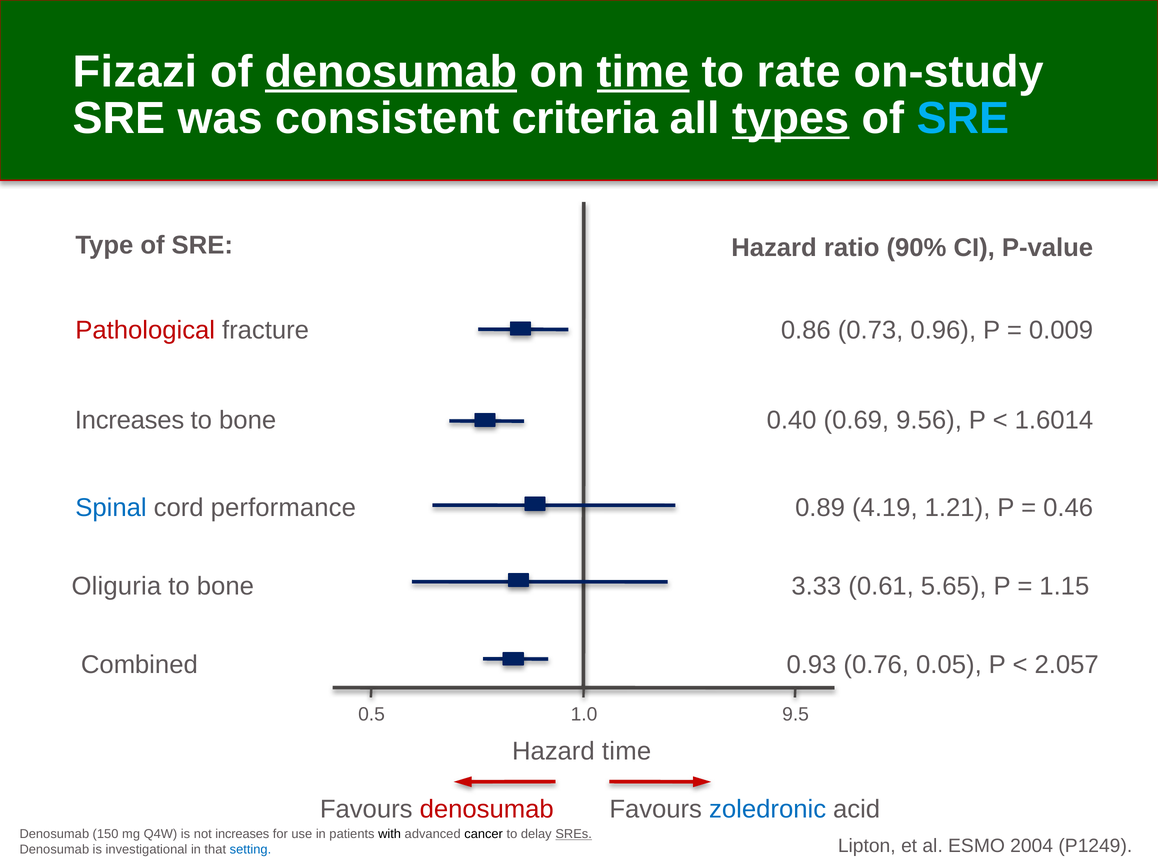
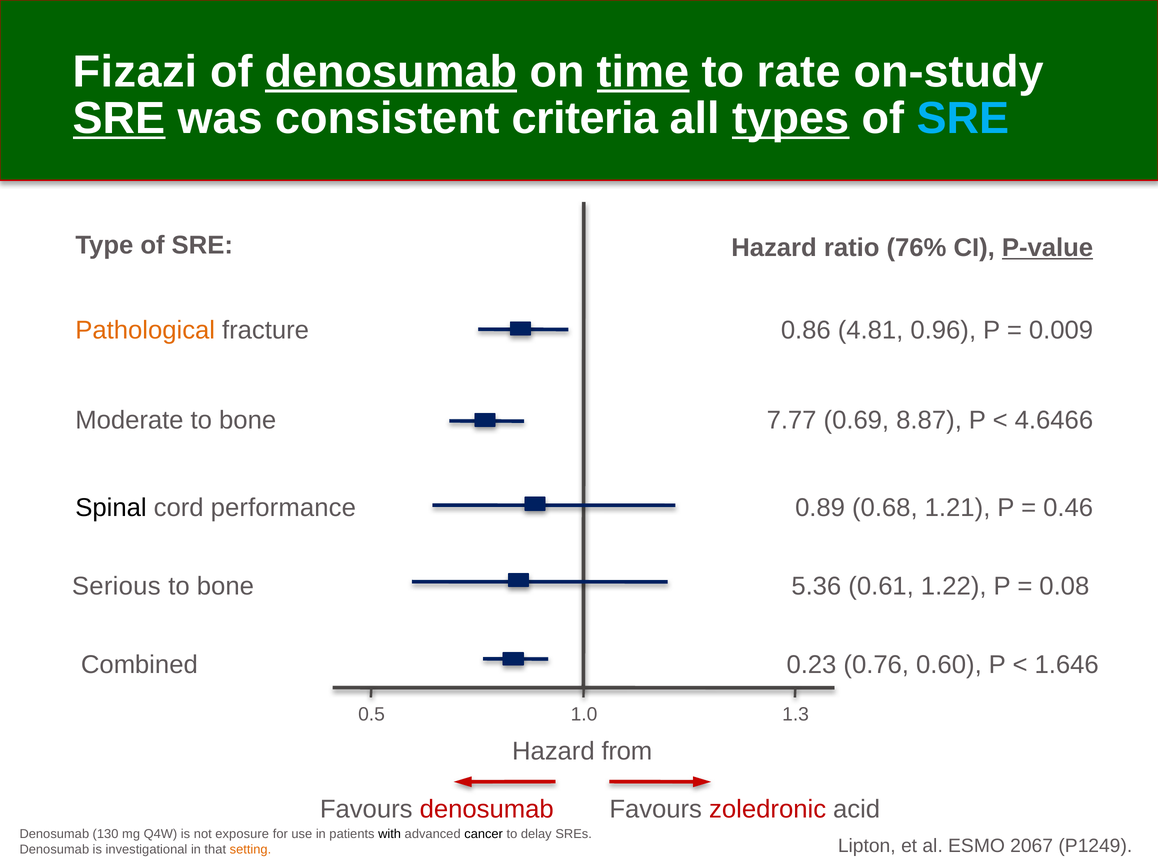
SRE underline: none -> present (119, 118)
90%: 90% -> 76% (916, 248)
P-value underline: none -> present (1048, 248)
Pathological colour: red -> orange (145, 330)
0.73: 0.73 -> 4.81 (871, 330)
Increases: Increases -> Moderate (129, 420)
0.40: 0.40 -> 7.77 (792, 420)
9.56: 9.56 -> 8.87 (929, 420)
1.6014: 1.6014 -> 4.6466 (1054, 420)
Spinal colour: blue -> black (111, 508)
4.19: 4.19 -> 0.68 (885, 508)
Oliguria: Oliguria -> Serious (116, 587)
3.33: 3.33 -> 5.36 (816, 587)
5.65: 5.65 -> 1.22 (954, 587)
1.15: 1.15 -> 0.08 (1064, 587)
0.93: 0.93 -> 0.23 (811, 665)
0.05: 0.05 -> 0.60 (949, 665)
2.057: 2.057 -> 1.646 (1067, 665)
9.5: 9.5 -> 1.3 (796, 715)
Hazard time: time -> from (627, 752)
zoledronic colour: blue -> red (768, 810)
150: 150 -> 130 (106, 835)
not increases: increases -> exposure (242, 835)
SREs underline: present -> none (574, 835)
2004: 2004 -> 2067 (1032, 846)
setting colour: blue -> orange (250, 850)
